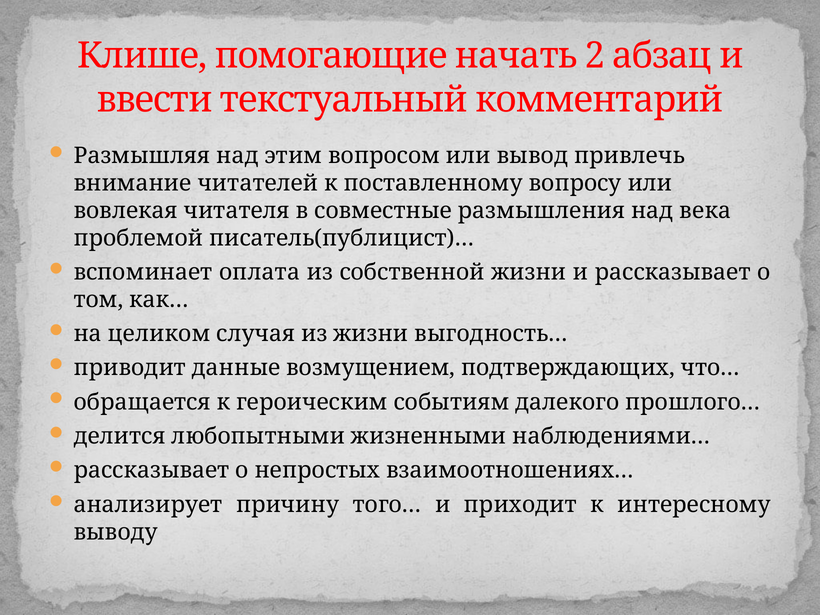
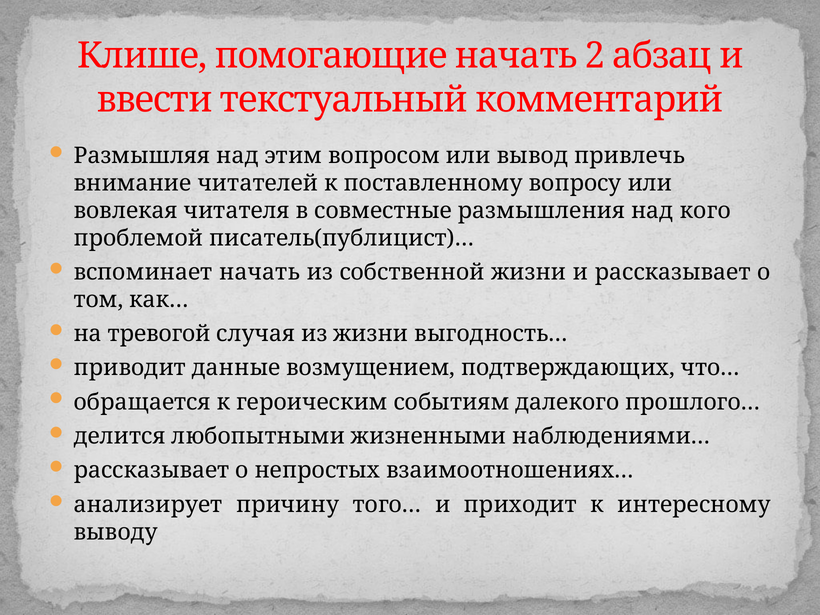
века: века -> кого (705, 211)
вспоминает оплата: оплата -> начать (260, 272)
целиком: целиком -> тревогой (159, 334)
